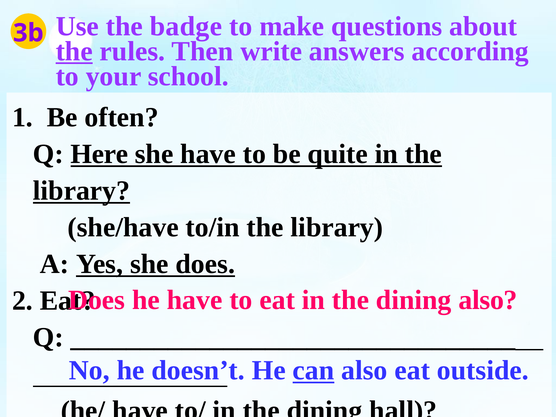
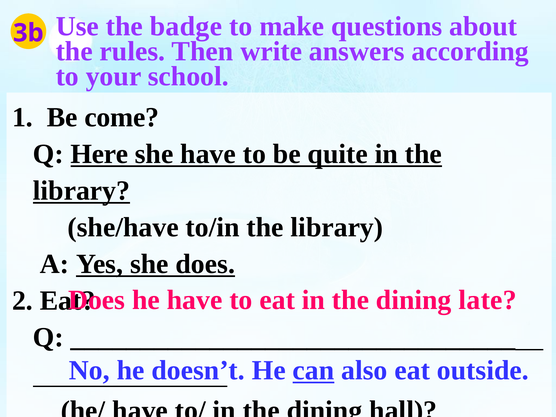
the underline: present -> none (74, 51)
often: often -> come (122, 117)
dining also: also -> late (488, 300)
